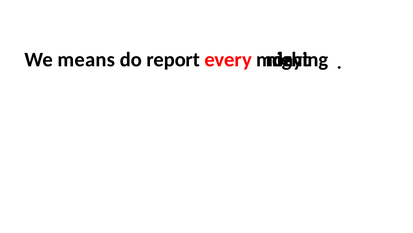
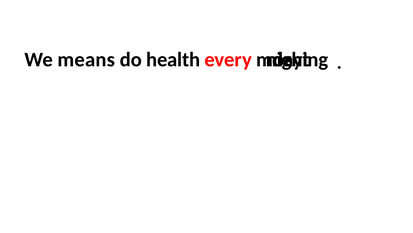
report: report -> health (173, 59)
